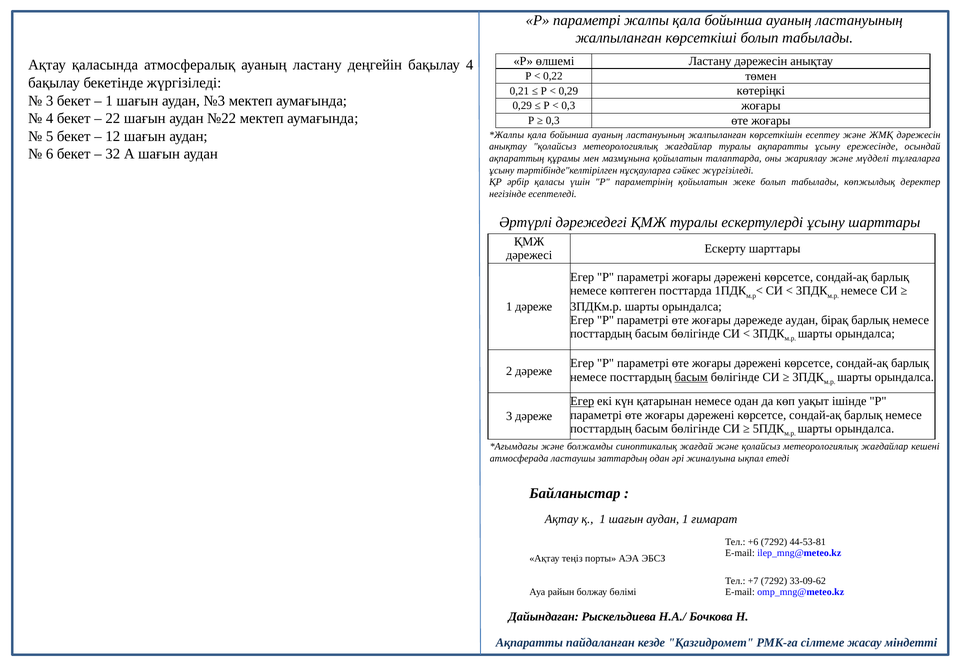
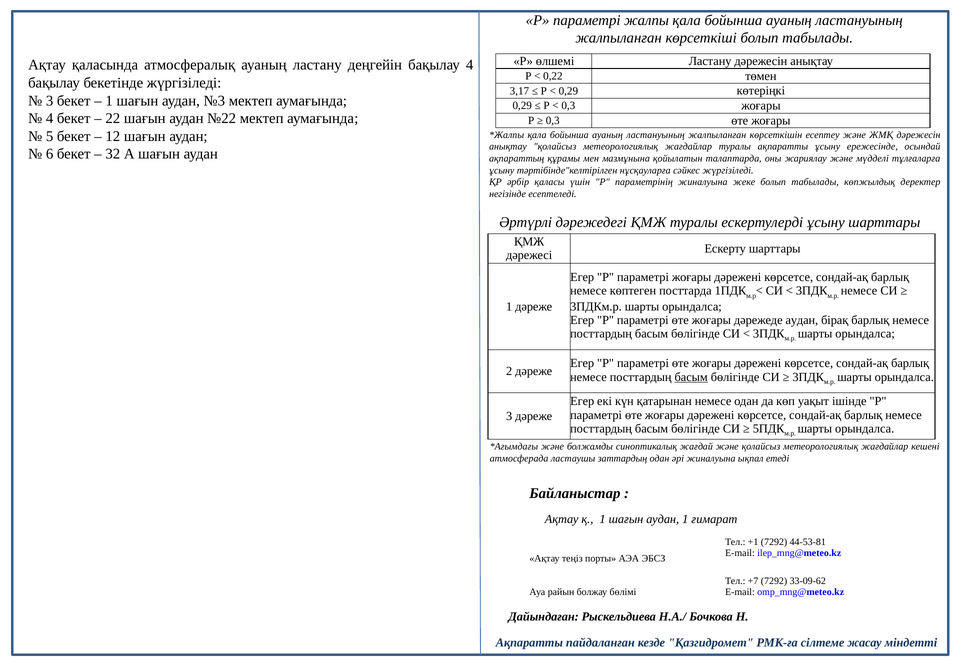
0,21: 0,21 -> 3,17 (519, 91)
параметрінің қойылатын: қойылатын -> жиналуына (703, 182)
Егер underline: present -> none (582, 401)
+6: +6 -> +1 (753, 541)
